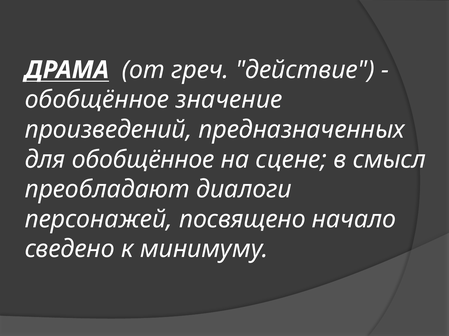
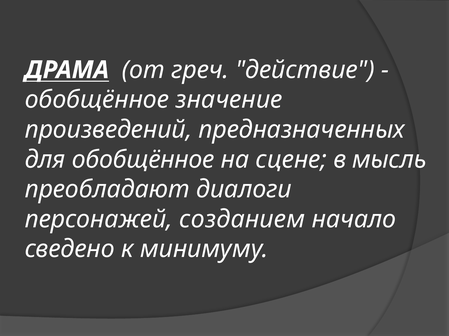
смысл: смысл -> мысль (389, 160)
посвящено: посвящено -> созданием (242, 220)
